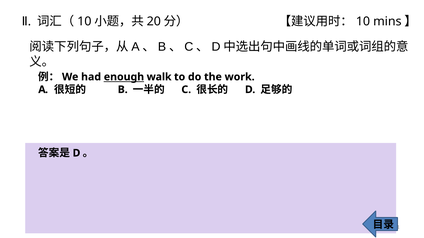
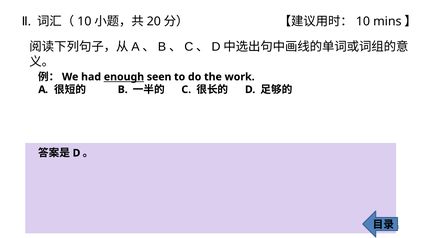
walk: walk -> seen (159, 77)
